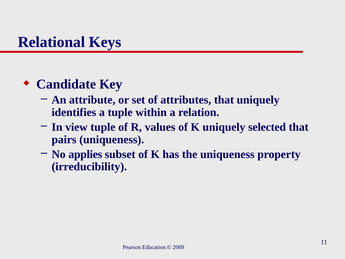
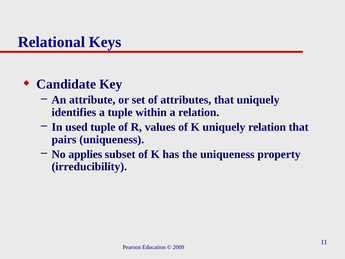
view: view -> used (76, 127)
uniquely selected: selected -> relation (267, 127)
